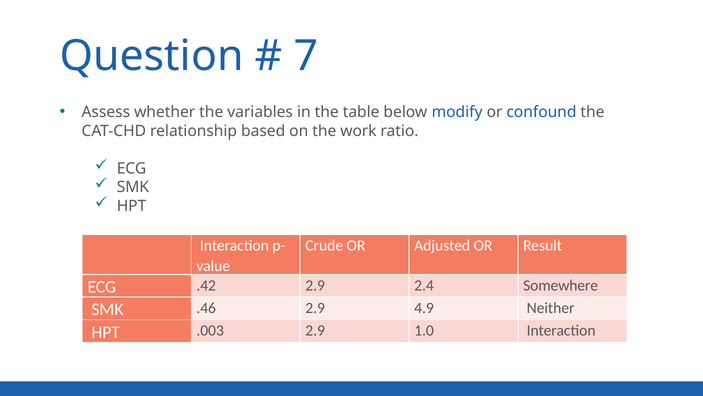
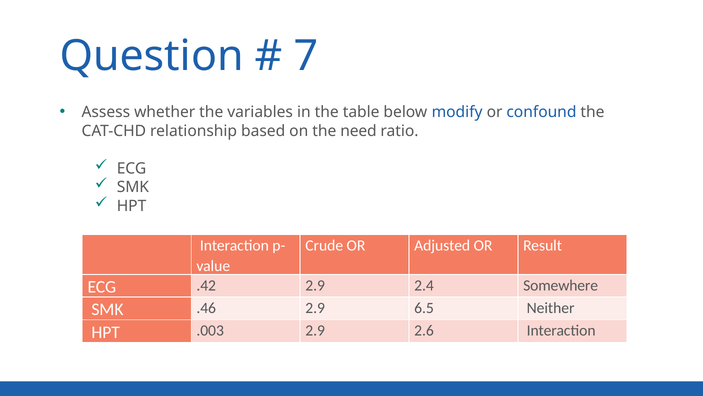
work: work -> need (358, 131)
4.9: 4.9 -> 6.5 (424, 308)
1.0: 1.0 -> 2.6 (424, 330)
